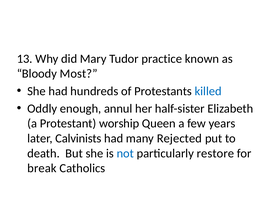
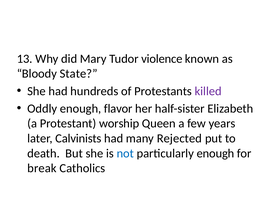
practice: practice -> violence (162, 59)
Most: Most -> State (79, 74)
killed colour: blue -> purple (208, 91)
annul: annul -> flavor (118, 109)
particularly restore: restore -> enough (216, 153)
